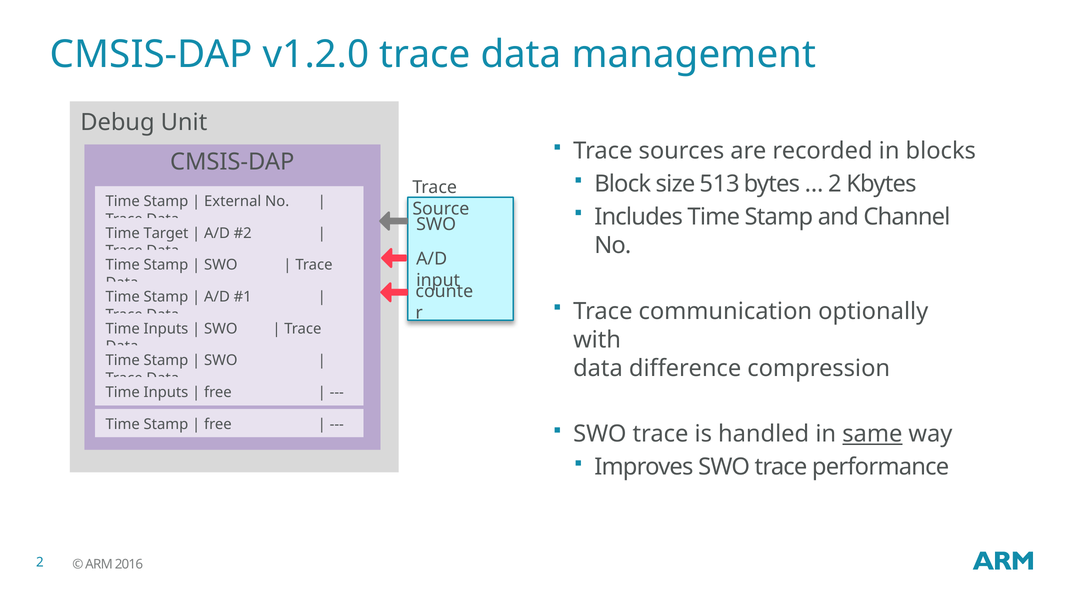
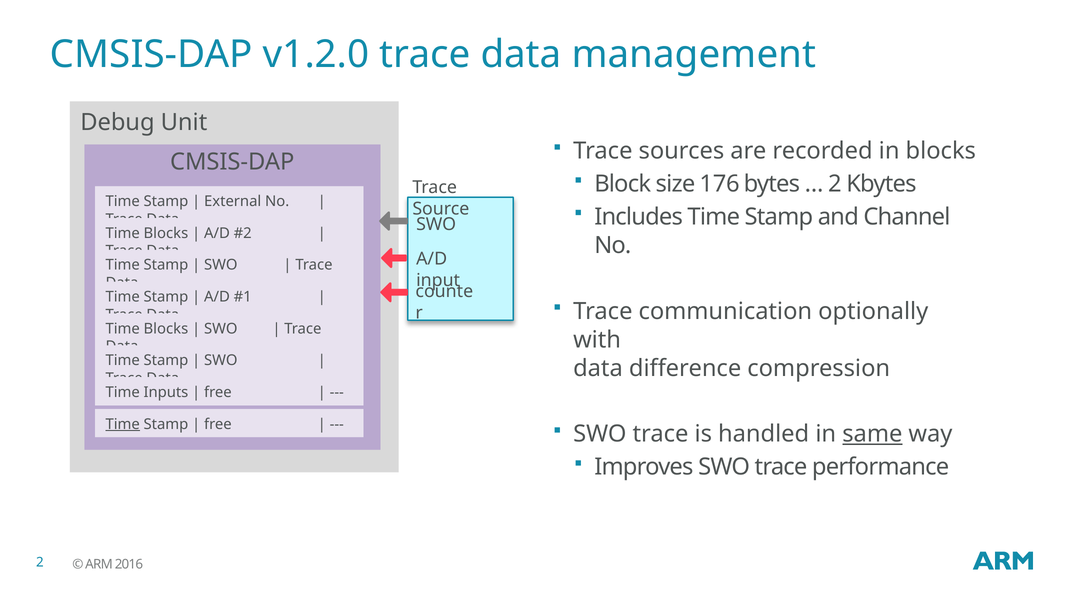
513: 513 -> 176 (720, 184)
Target: Target -> Blocks (166, 233)
Inputs: Inputs -> Blocks (166, 329)
Time underline: none -> present (123, 424)
